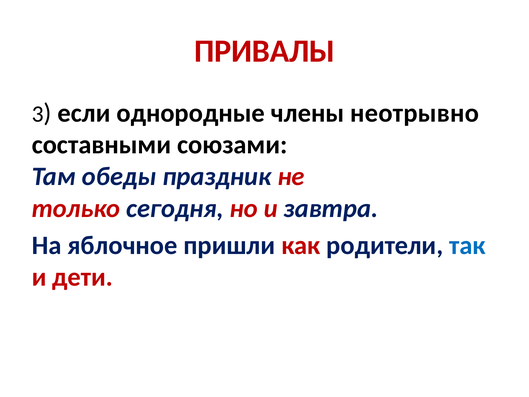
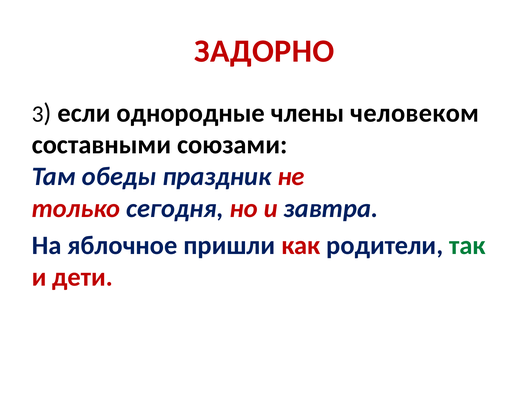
ПРИВАЛЫ: ПРИВАЛЫ -> ЗАДОРНО (264, 51)
неотрывно: неотрывно -> человеком (415, 113)
так colour: blue -> green (467, 245)
